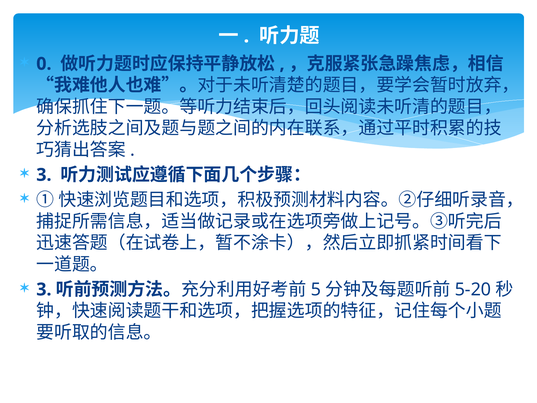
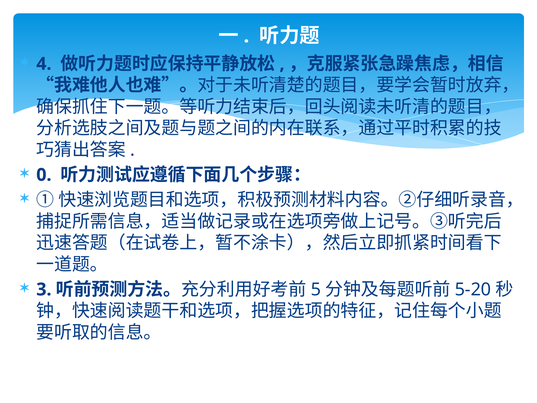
0: 0 -> 4 (44, 64)
3: 3 -> 0 (44, 175)
